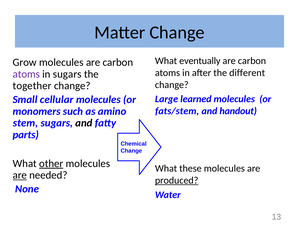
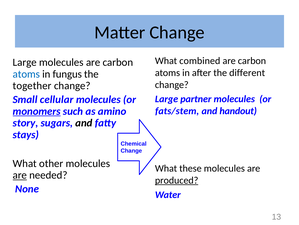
eventually: eventually -> combined (200, 61)
Grow: Grow -> Large (25, 62)
atoms colour: purple -> blue (26, 74)
in sugars: sugars -> fungus (67, 74)
learned: learned -> partner (196, 99)
monomers underline: none -> present (37, 111)
stem: stem -> story (26, 123)
parts: parts -> stays (26, 134)
other underline: present -> none (51, 163)
